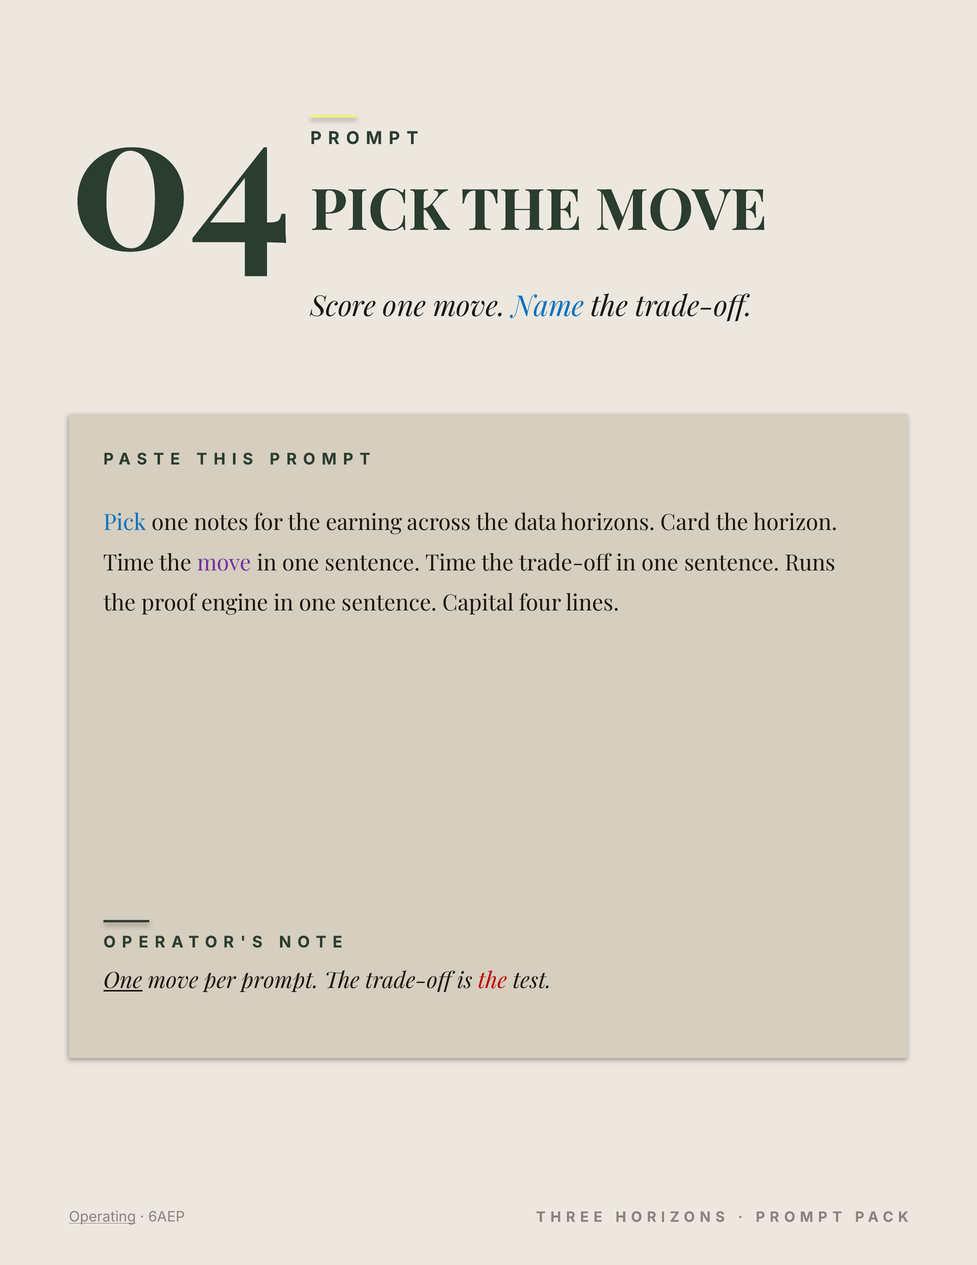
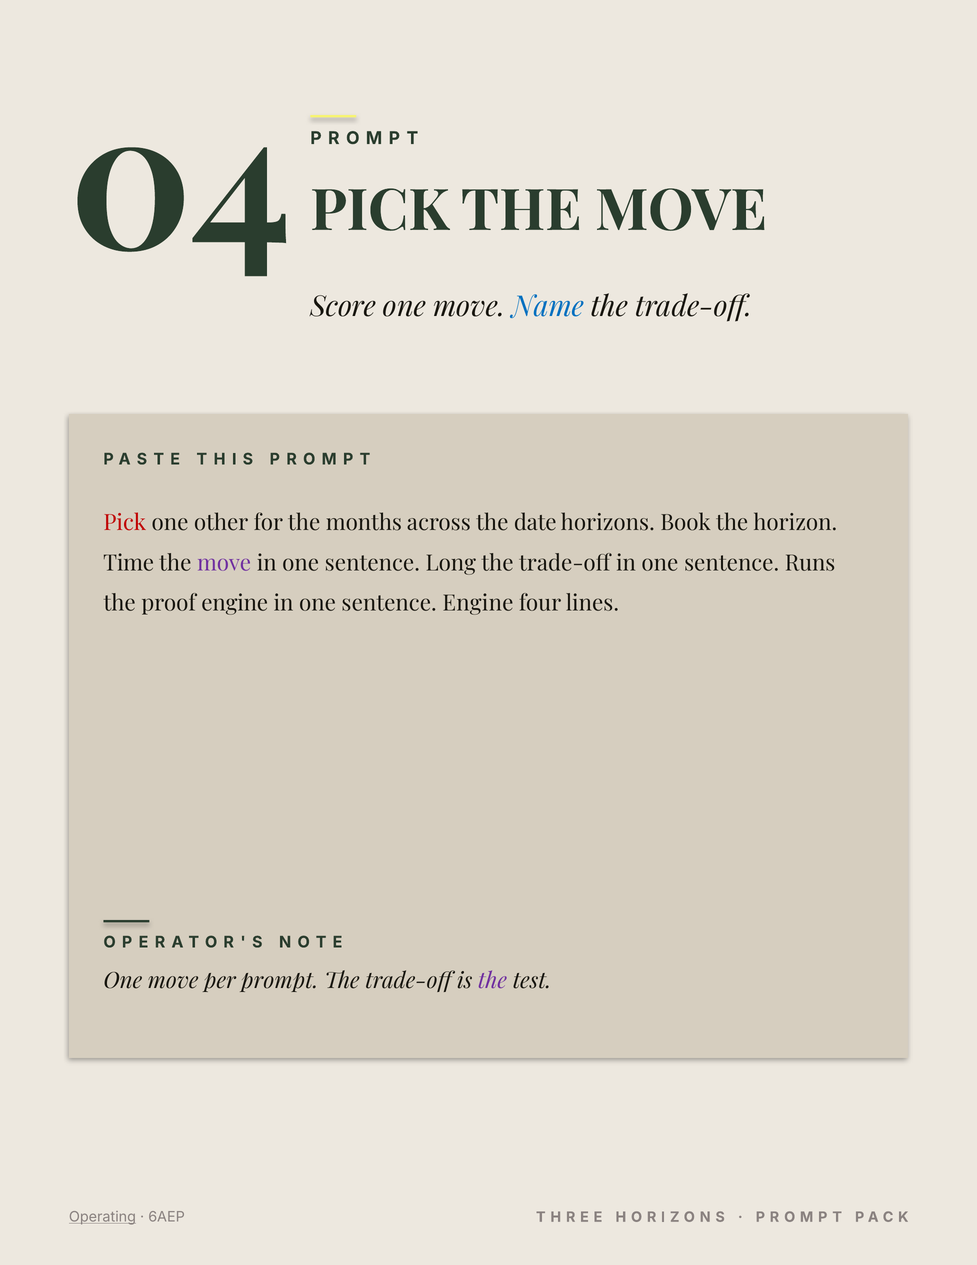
Pick colour: blue -> red (125, 523)
notes: notes -> other (221, 523)
earning: earning -> months (364, 523)
data: data -> date (535, 523)
Card: Card -> Book (685, 523)
sentence Time: Time -> Long (451, 563)
sentence Capital: Capital -> Engine (478, 603)
One underline: present -> none (123, 980)
the colour: red -> purple (492, 980)
